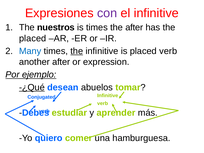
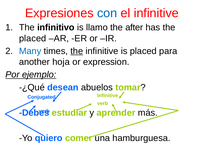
con colour: purple -> blue (107, 13)
nuestros: nuestros -> infinitivo (56, 27)
is times: times -> llamo (97, 27)
placed verb: verb -> para (168, 51)
another after: after -> hoja (61, 62)
-¿Qué underline: present -> none (32, 87)
